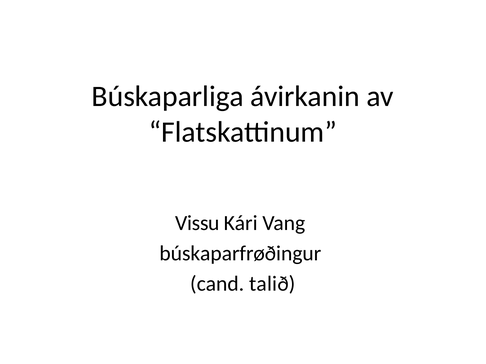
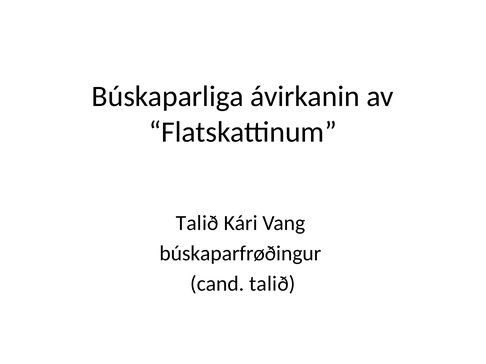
Vissu: Vissu -> Talið (197, 223)
